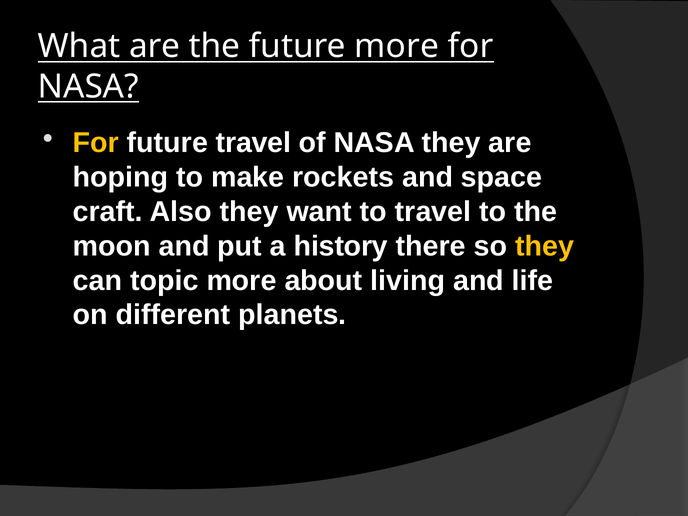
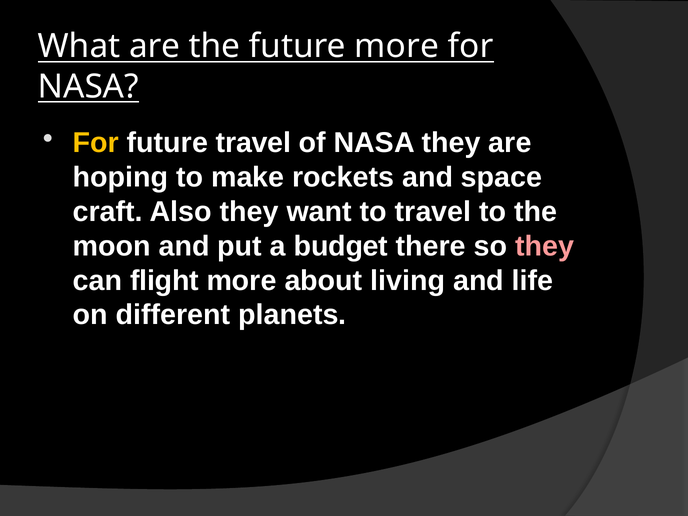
history: history -> budget (341, 246)
they colour: yellow -> pink (545, 246)
topic: topic -> flight (164, 281)
